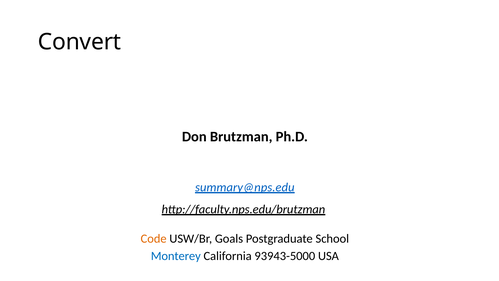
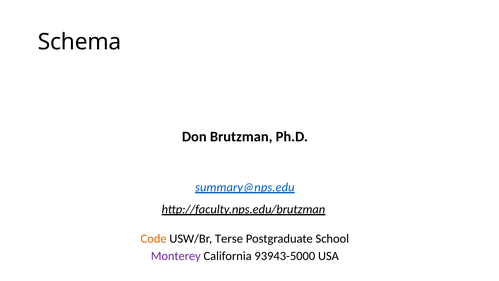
Convert: Convert -> Schema (80, 42)
Goals: Goals -> Terse (229, 238)
Monterey colour: blue -> purple (176, 256)
